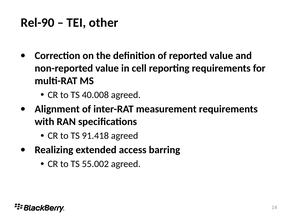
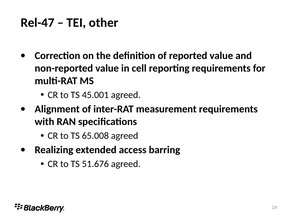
Rel-90: Rel-90 -> Rel-47 (37, 23)
40.008: 40.008 -> 45.001 (95, 95)
91.418: 91.418 -> 65.008 (95, 135)
55.002: 55.002 -> 51.676 (95, 164)
